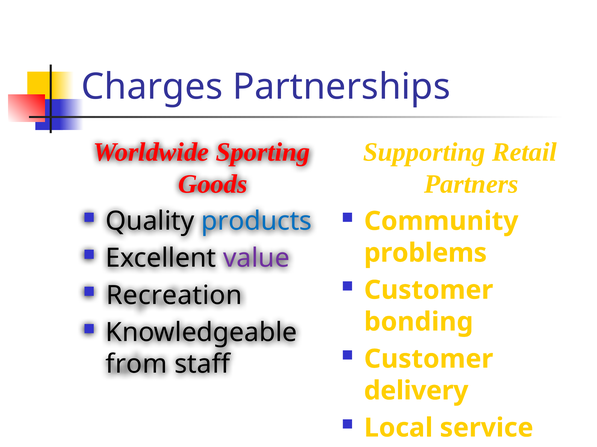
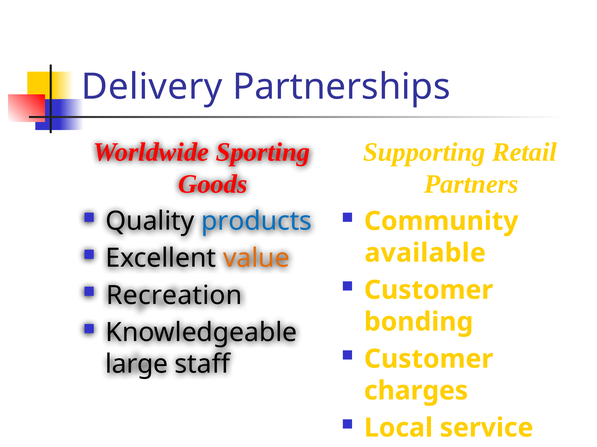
Charges: Charges -> Delivery (152, 87)
problems: problems -> available (425, 253)
value colour: purple -> orange (256, 259)
from: from -> large (137, 365)
delivery: delivery -> charges (416, 391)
